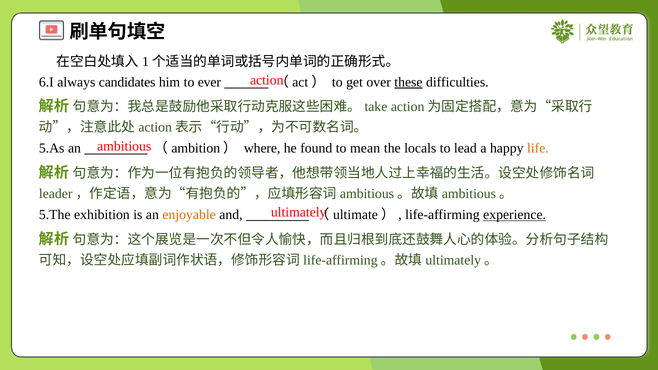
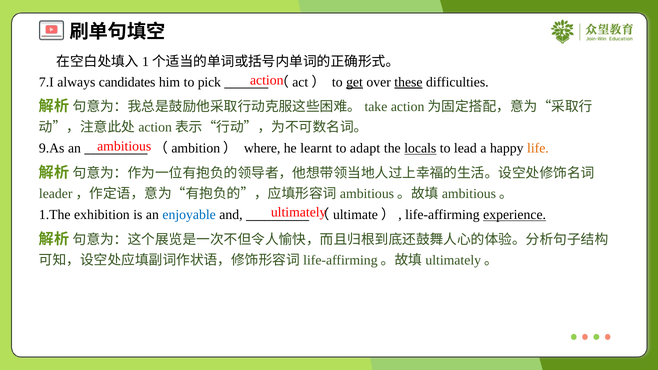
6.I: 6.I -> 7.I (46, 82)
ever: ever -> pick (209, 82)
get underline: none -> present (354, 82)
5.As: 5.As -> 9.As (52, 148)
found: found -> learnt (316, 148)
mean: mean -> adapt (365, 148)
locals underline: none -> present (420, 148)
5.The: 5.The -> 1.The (55, 215)
enjoyable colour: orange -> blue (189, 215)
